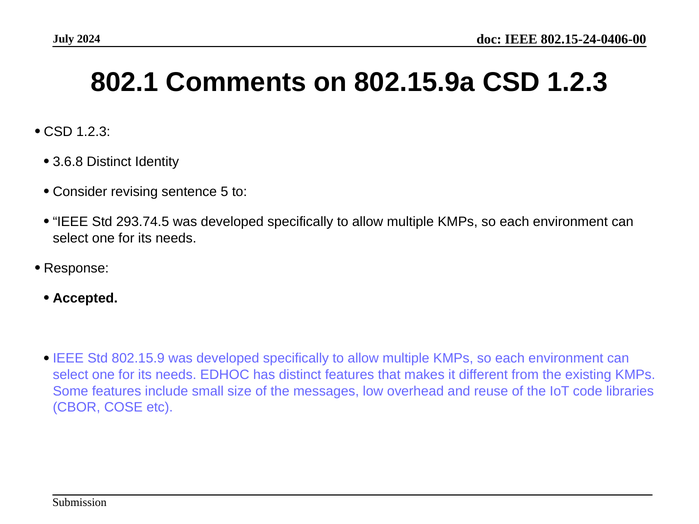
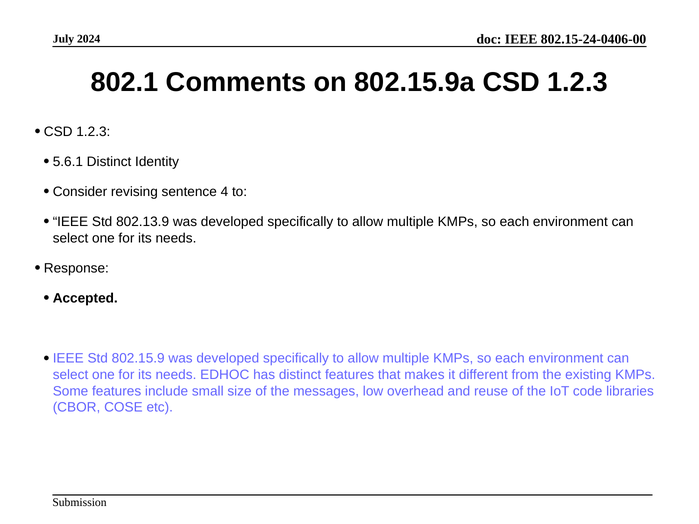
3.6.8: 3.6.8 -> 5.6.1 (68, 162)
5: 5 -> 4 (224, 192)
293.74.5: 293.74.5 -> 802.13.9 (143, 222)
